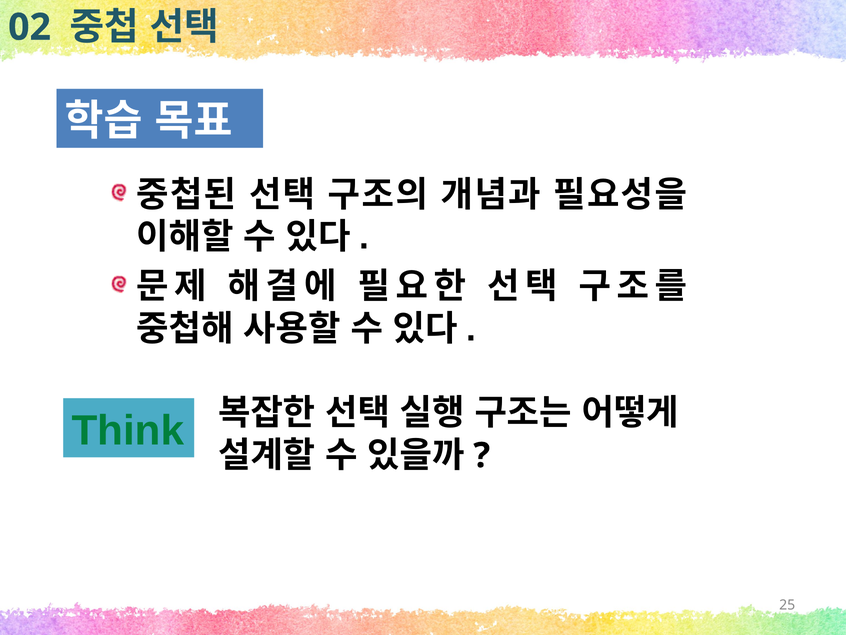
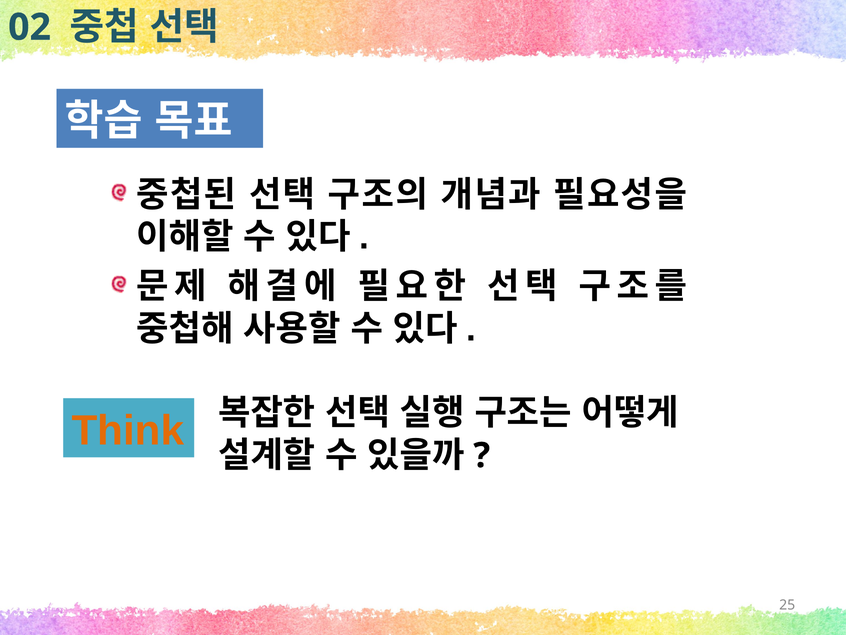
Think colour: green -> orange (128, 430)
